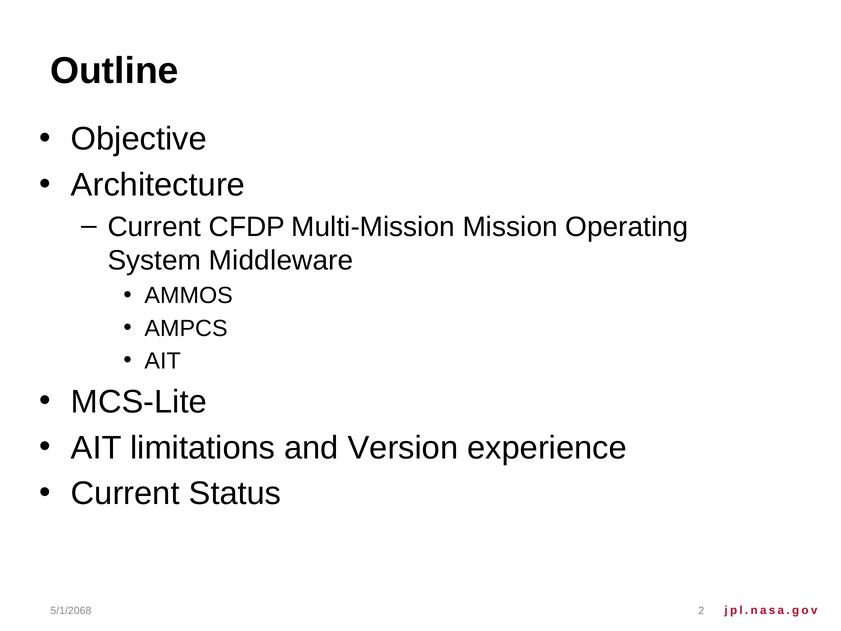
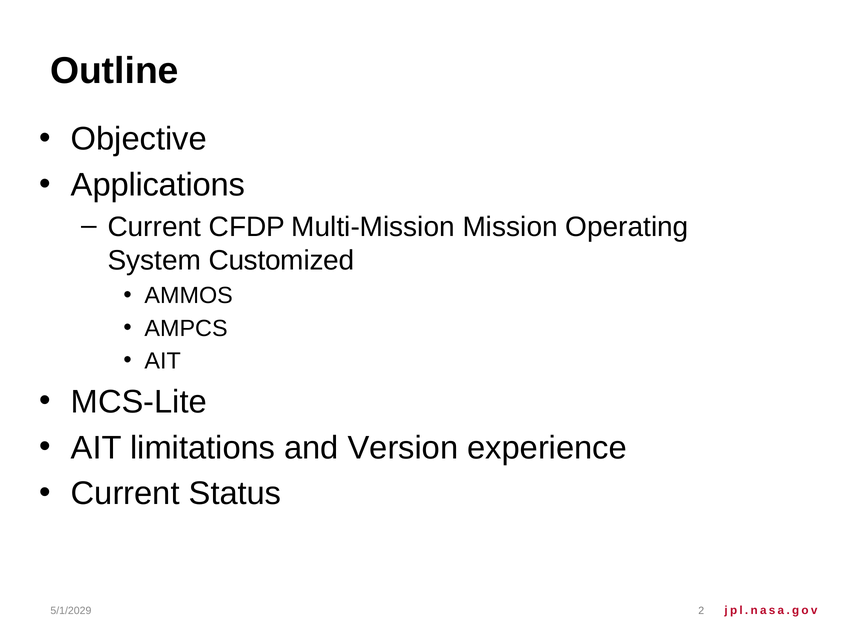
Architecture: Architecture -> Applications (158, 185)
Middleware: Middleware -> Customized (281, 260)
5/1/2068: 5/1/2068 -> 5/1/2029 (71, 611)
